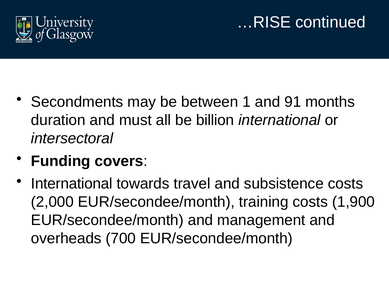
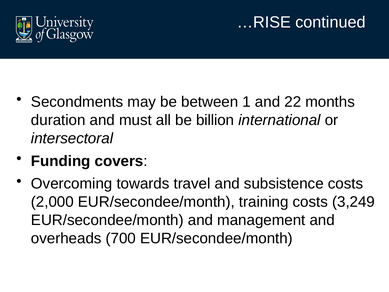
91: 91 -> 22 (293, 102)
International: International -> Overcoming (72, 184)
1,900: 1,900 -> 3,249 (353, 202)
